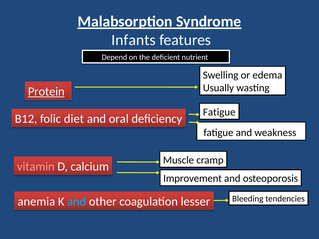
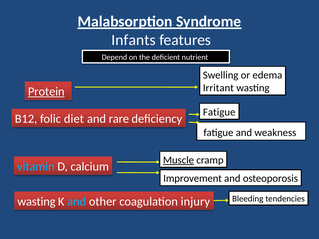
Usually: Usually -> Irritant (218, 88)
oral: oral -> rare (119, 119)
Muscle underline: none -> present (178, 160)
vitamin colour: pink -> light blue (36, 167)
anemia: anemia -> wasting (36, 202)
lesser: lesser -> injury (195, 202)
